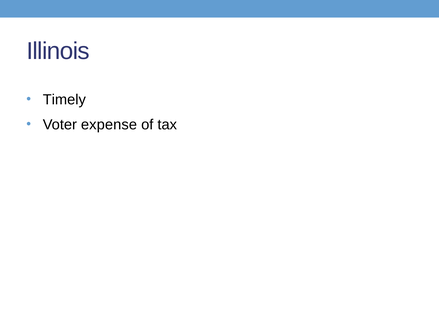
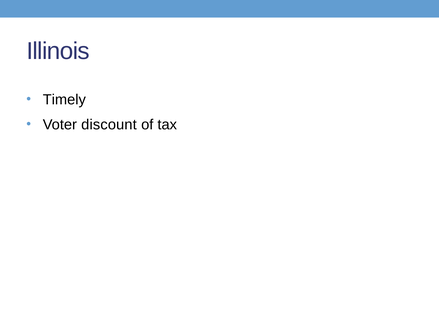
expense: expense -> discount (109, 125)
